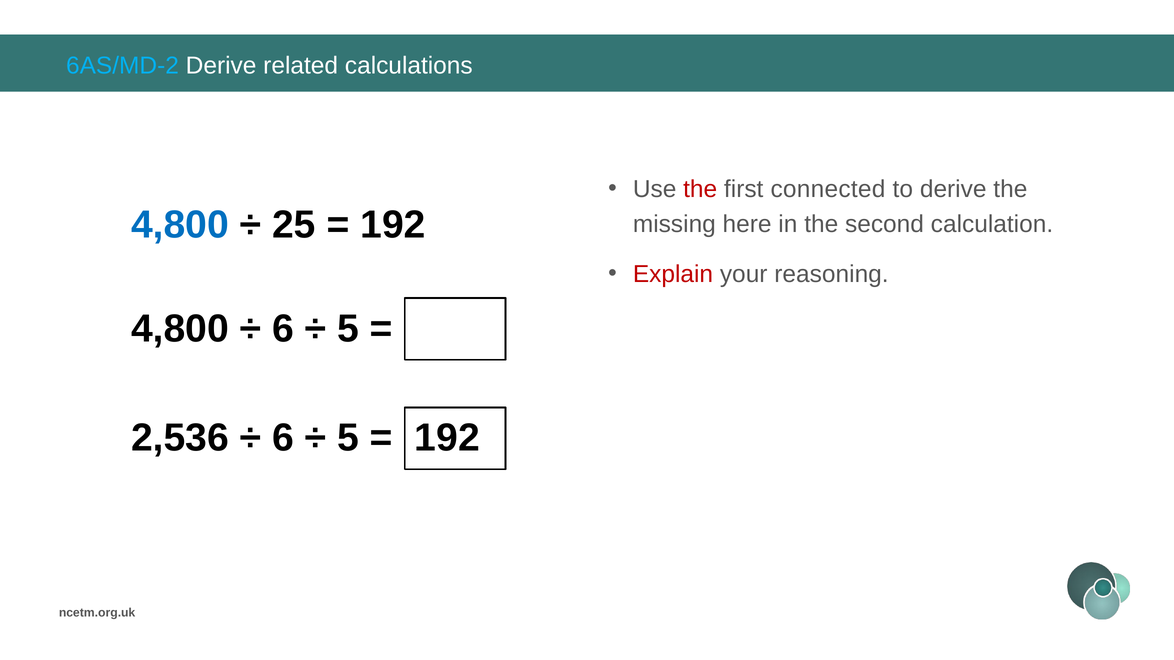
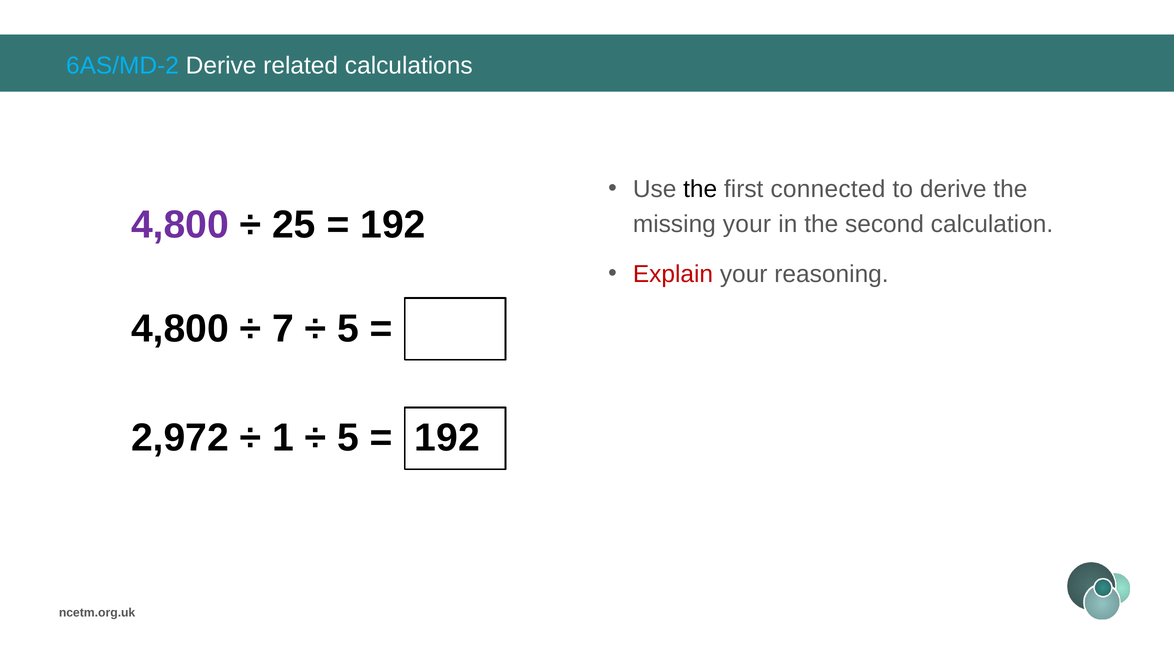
the colour: red -> black (700, 189)
4,800 colour: blue -> purple (180, 225)
missing here: here -> your (747, 224)
6: 6 -> 7 (283, 329)
2,536: 2,536 -> 2,972 (180, 438)
6: 6 -> 1 (283, 438)
